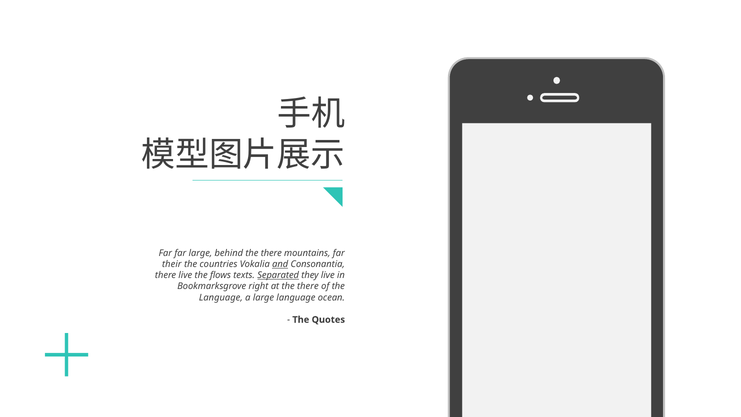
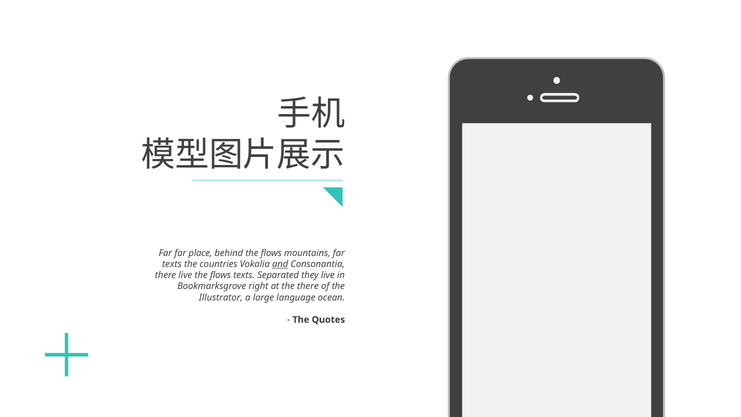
far large: large -> place (200, 253)
behind the there: there -> flows (271, 253)
their: their -> texts (172, 264)
Separated underline: present -> none (278, 275)
Language: Language -> Illustrator (221, 297)
